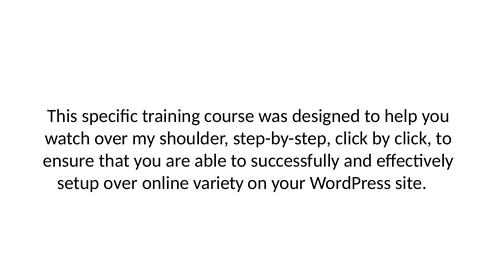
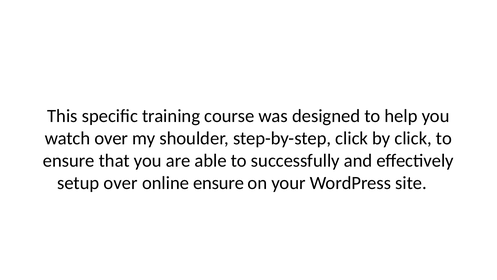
online variety: variety -> ensure (219, 183)
